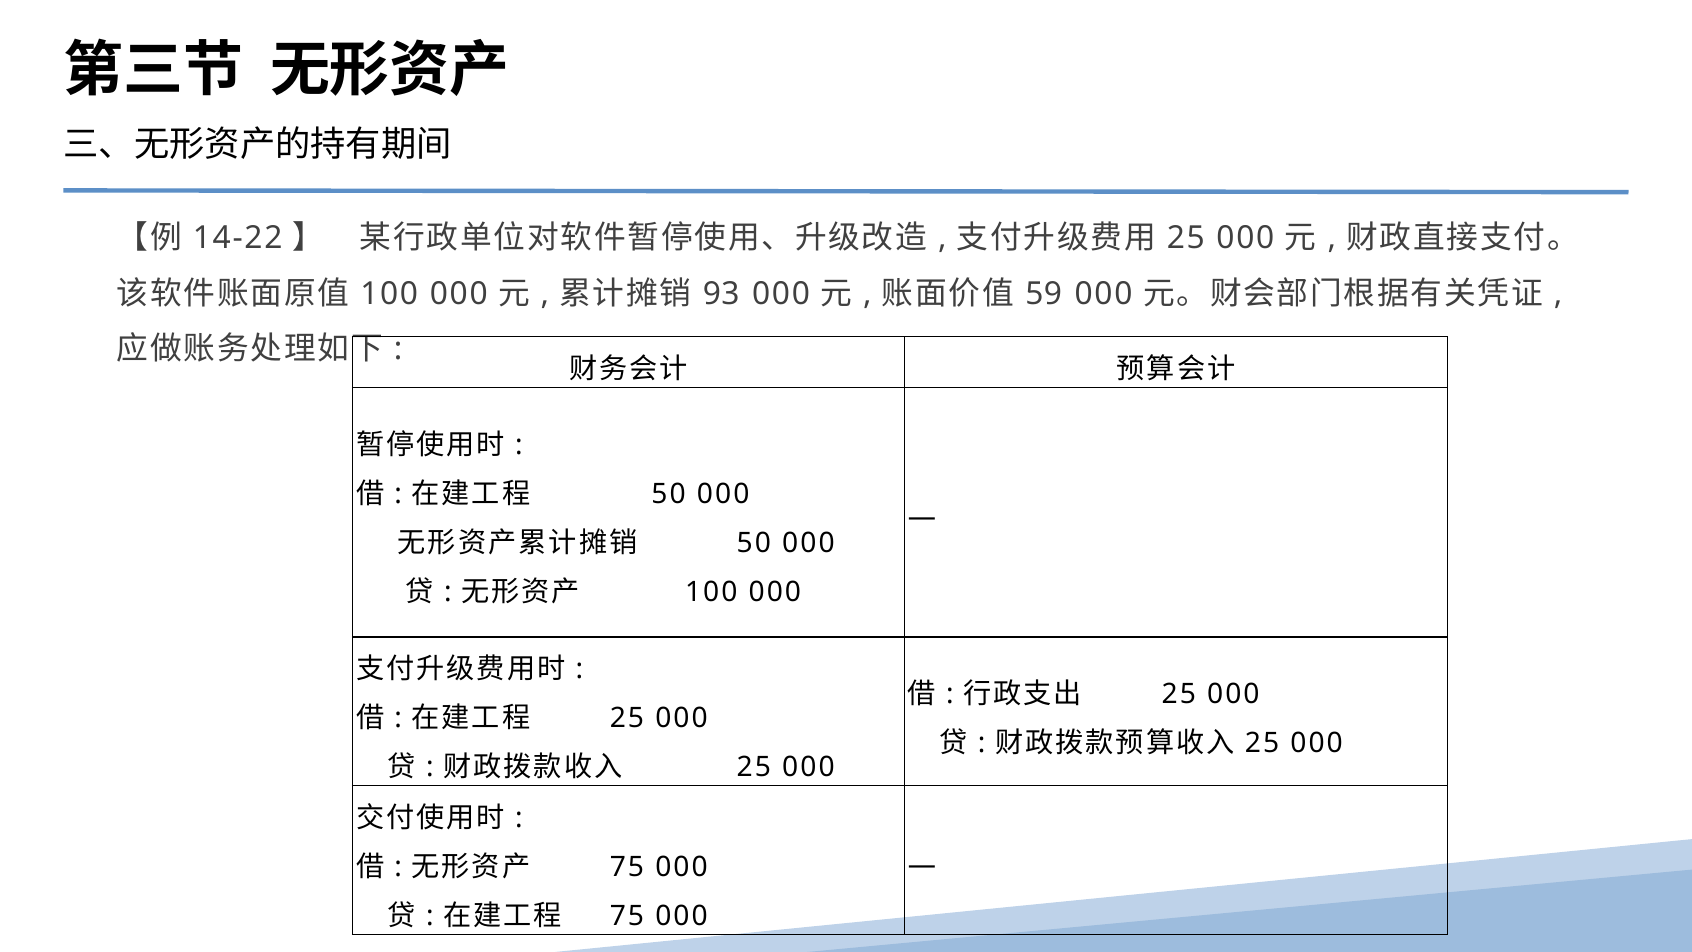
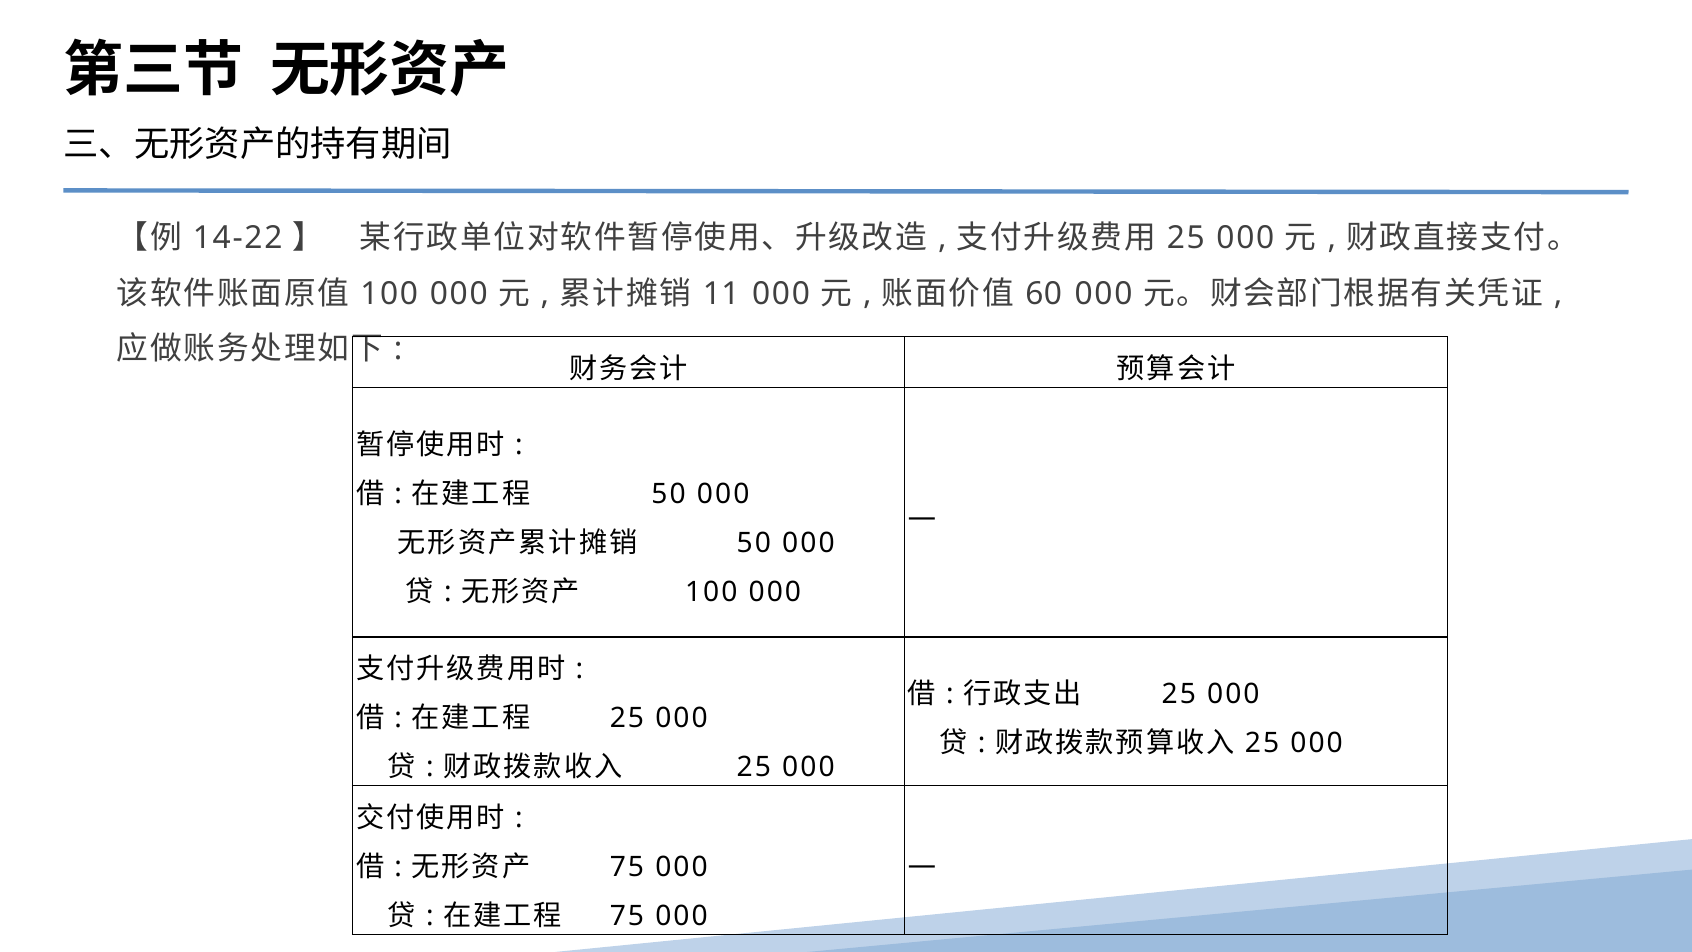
93: 93 -> 11 (721, 294)
59: 59 -> 60 (1044, 294)
